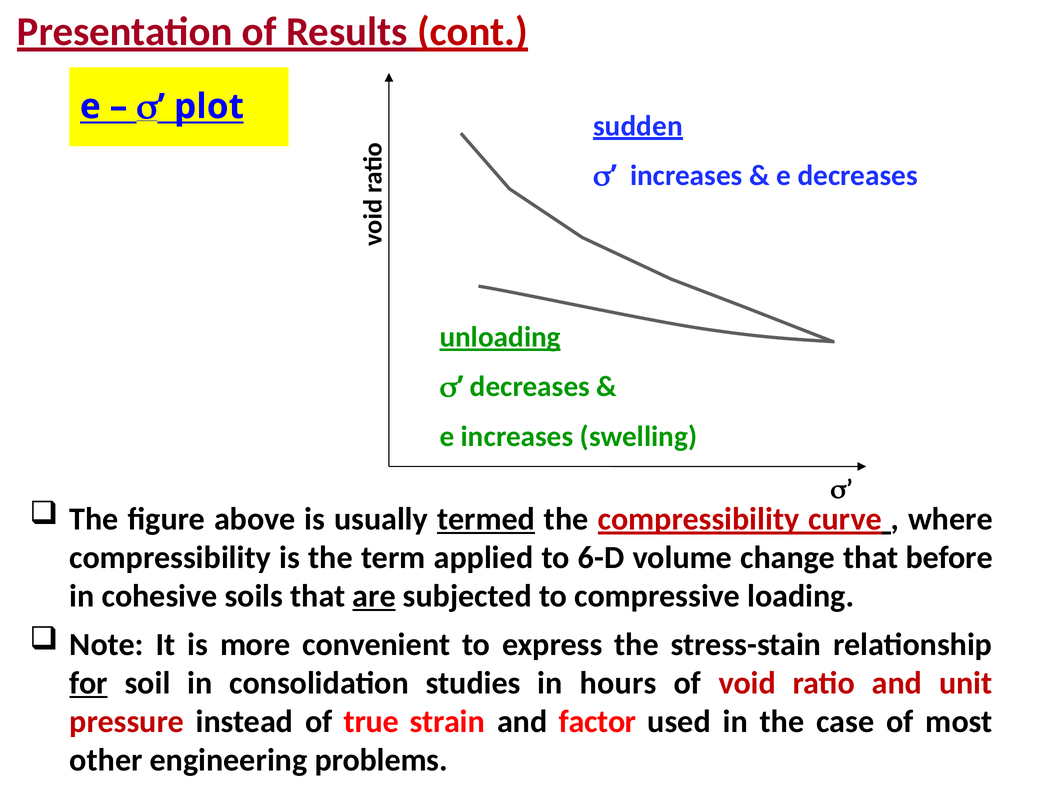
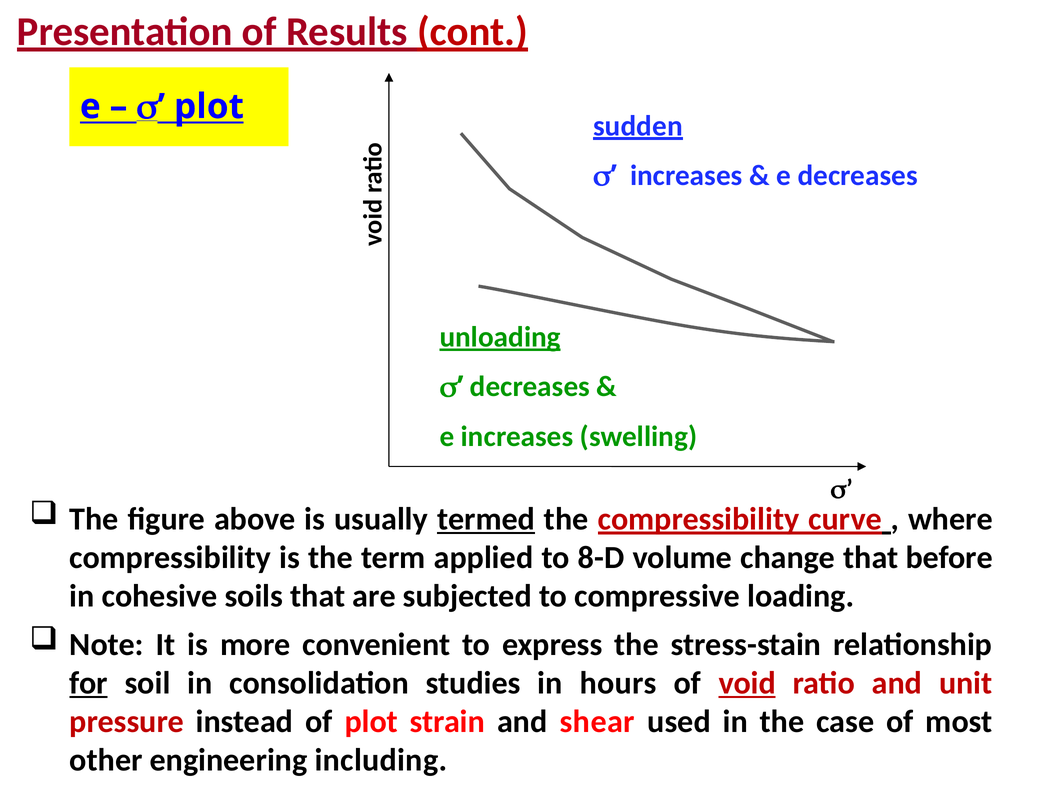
6-D: 6-D -> 8-D (601, 558)
are underline: present -> none (374, 596)
void underline: none -> present (747, 683)
of true: true -> plot (371, 722)
factor: factor -> shear (597, 722)
problems: problems -> including (381, 760)
